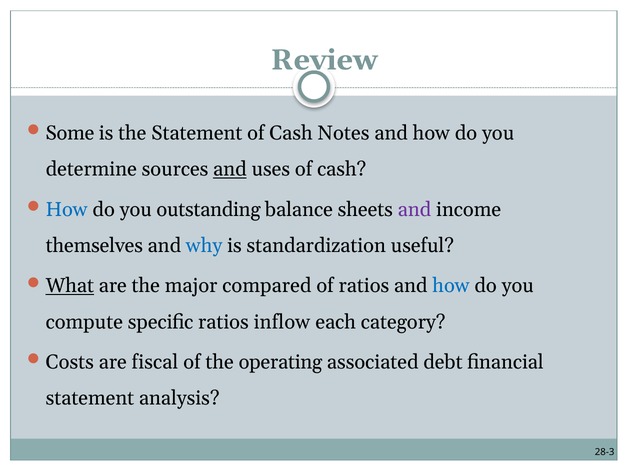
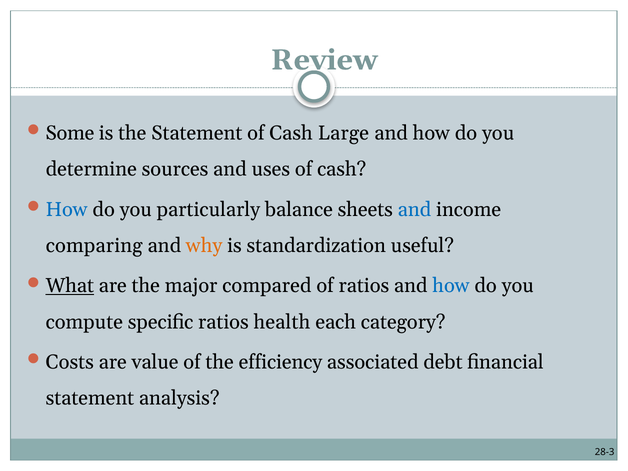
Notes: Notes -> Large (343, 133)
and underline: present -> none (230, 169)
outstanding: outstanding -> particularly (208, 210)
and colour: purple -> blue (415, 210)
themselves: themselves -> comparing (94, 246)
why colour: blue -> orange (204, 246)
inflow: inflow -> health (282, 322)
fiscal: fiscal -> value (155, 362)
operating: operating -> efficiency (280, 362)
